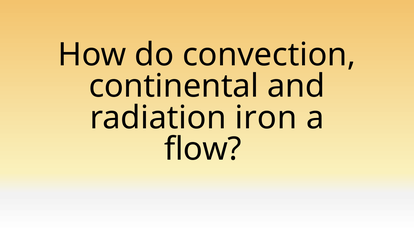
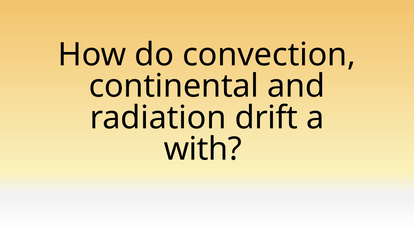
iron: iron -> drift (266, 118)
flow: flow -> with (203, 149)
